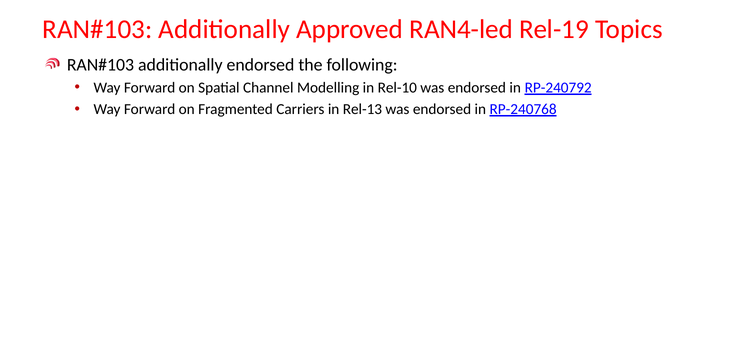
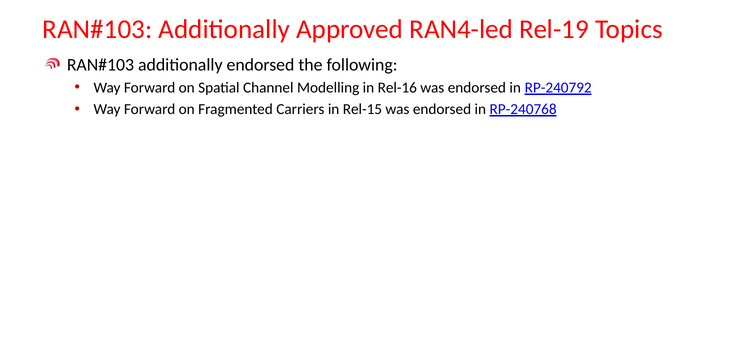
Rel-10: Rel-10 -> Rel-16 (397, 88)
Rel-13: Rel-13 -> Rel-15 (362, 109)
